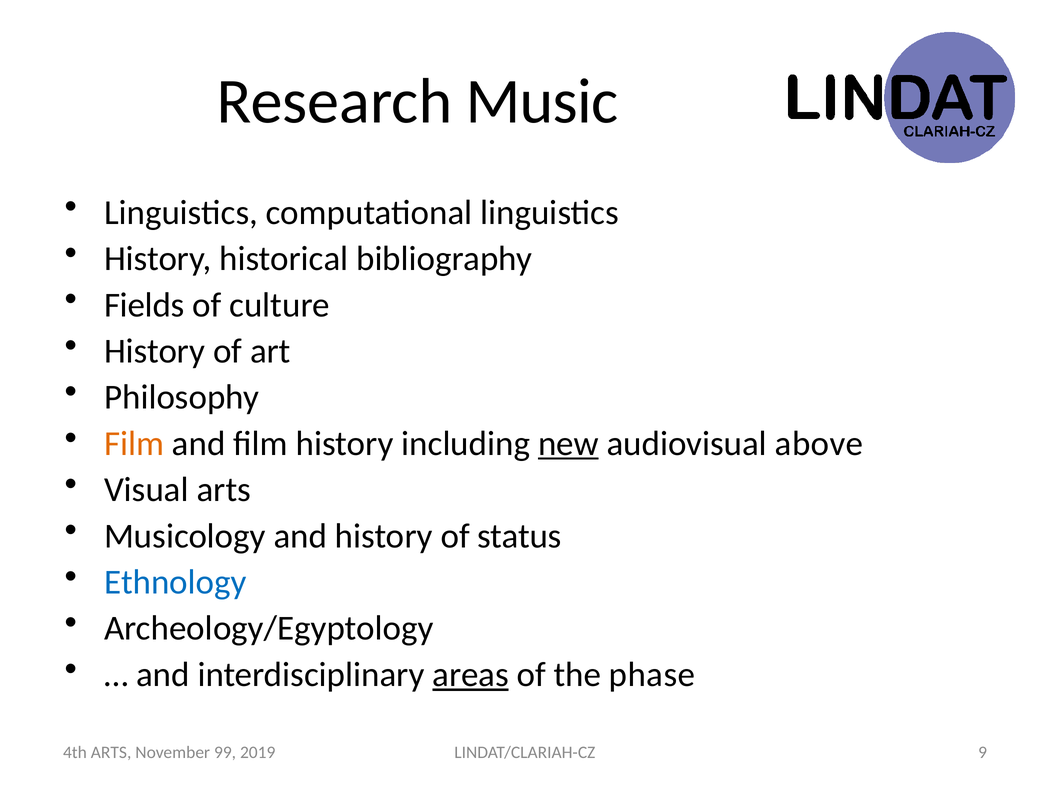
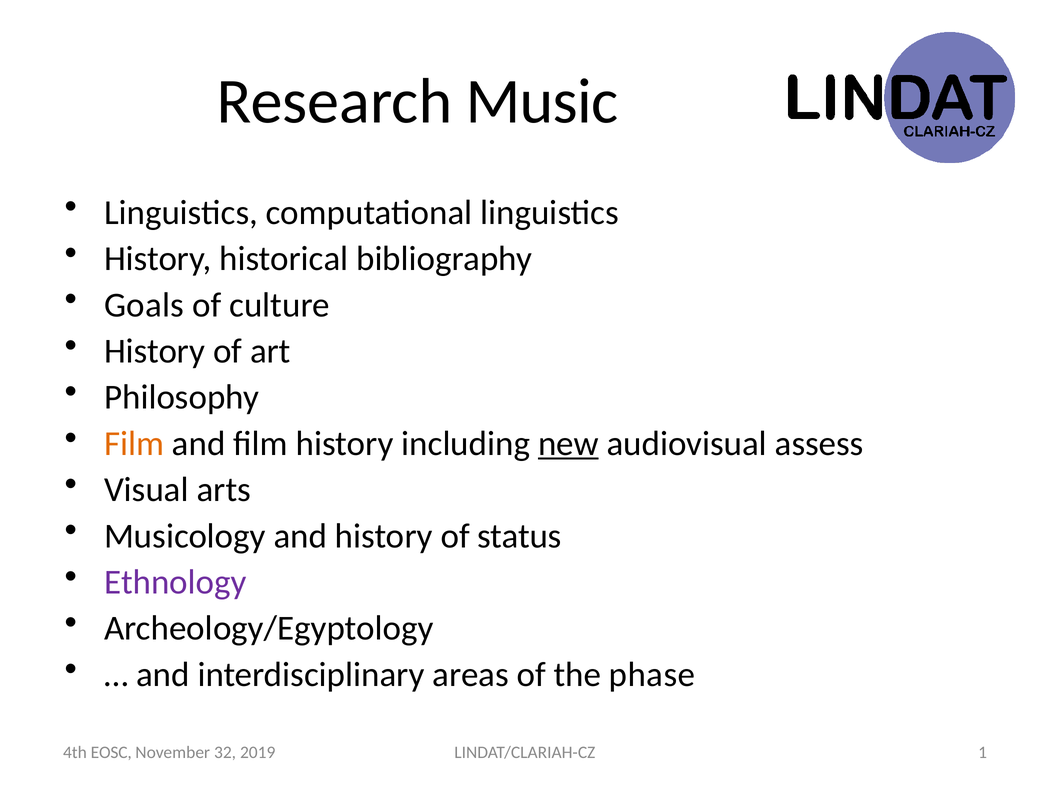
Fields: Fields -> Goals (144, 305)
above: above -> assess (819, 443)
Ethnology colour: blue -> purple (175, 582)
areas underline: present -> none (471, 674)
9: 9 -> 1 (983, 752)
4th ARTS: ARTS -> EOSC (111, 752)
99: 99 -> 32 (225, 752)
